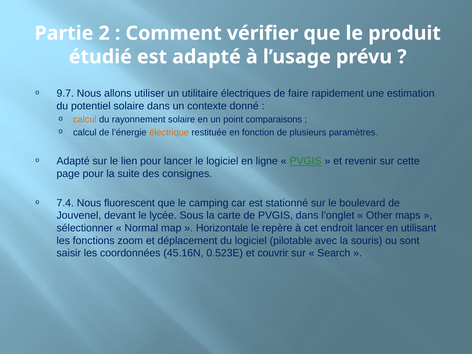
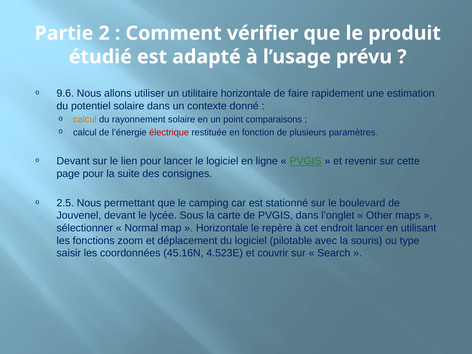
9.7: 9.7 -> 9.6 (65, 93)
utilitaire électriques: électriques -> horizontale (246, 93)
électrique colour: orange -> red (169, 132)
Adapté: Adapté -> Devant (73, 161)
7.4: 7.4 -> 2.5 (65, 203)
fluorescent: fluorescent -> permettant (129, 203)
sont: sont -> type (410, 241)
0.523E: 0.523E -> 4.523E (225, 253)
